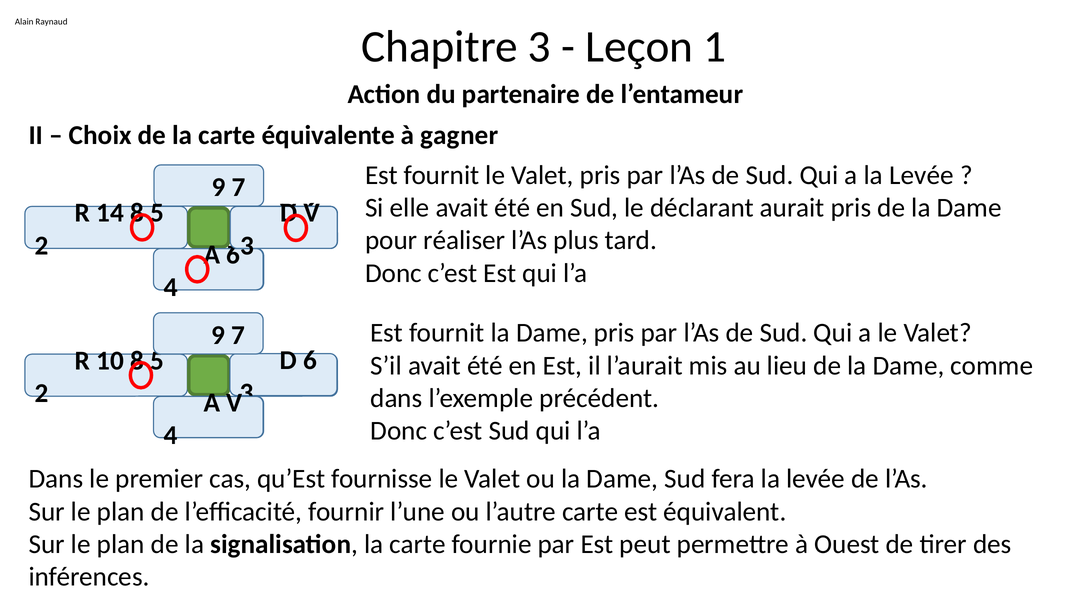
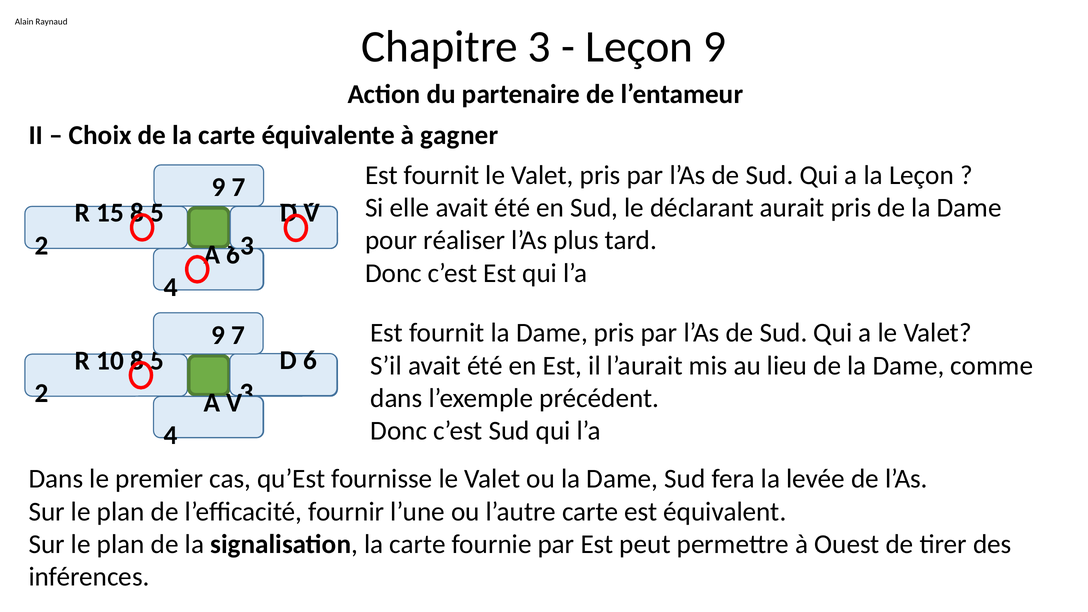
1: 1 -> 9 (715, 47)
a la Levée: Levée -> Leçon (922, 175)
14: 14 -> 15 (110, 213)
